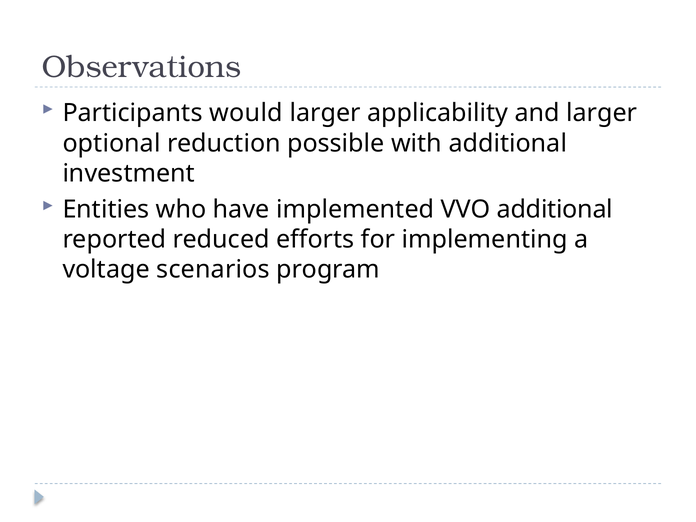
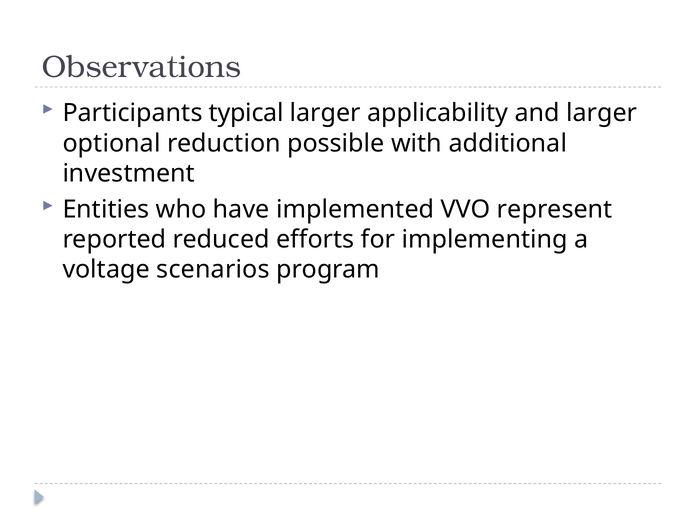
would: would -> typical (246, 113)
VVO additional: additional -> represent (555, 209)
